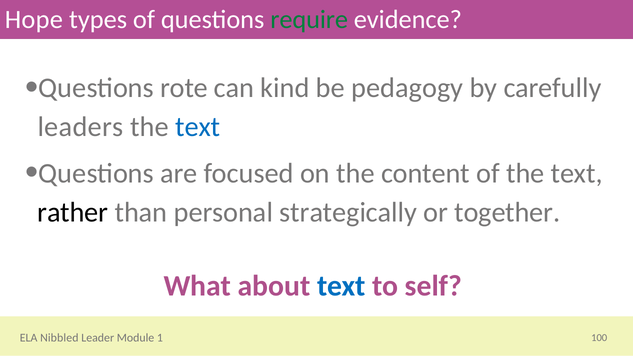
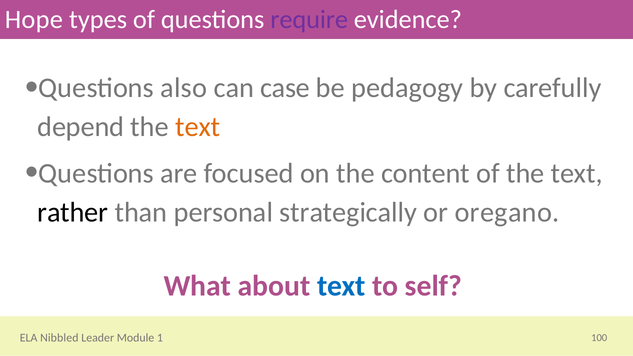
require colour: green -> purple (309, 19)
rote: rote -> also (184, 88)
kind: kind -> case (285, 88)
leaders: leaders -> depend (81, 127)
text colour: blue -> orange (198, 127)
together: together -> oregano (507, 212)
